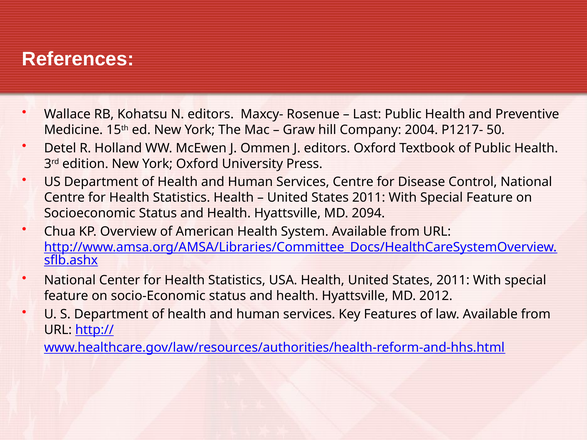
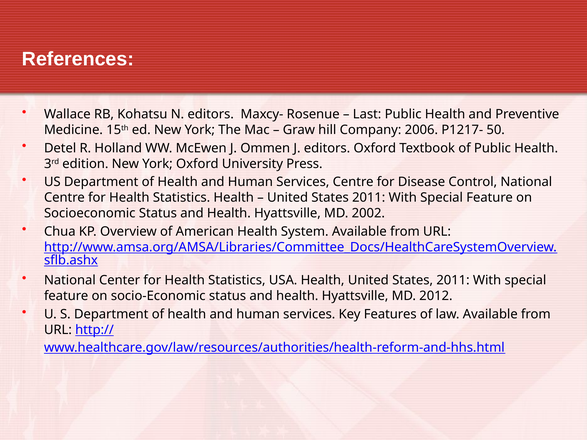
2004: 2004 -> 2006 (421, 130)
2094: 2094 -> 2002 (368, 213)
